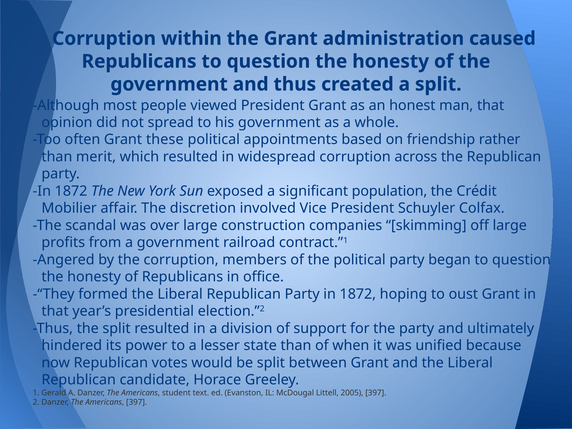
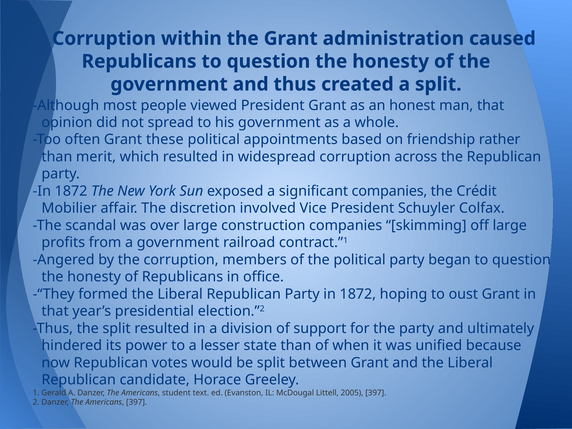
significant population: population -> companies (389, 191)
